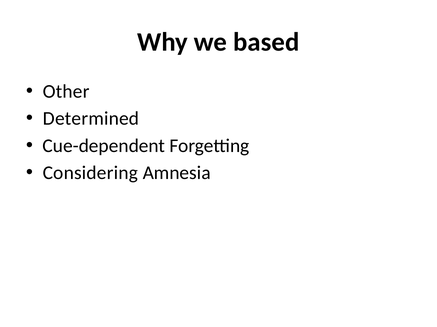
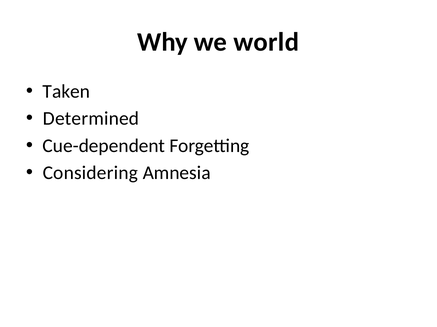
based: based -> world (266, 42)
Other: Other -> Taken (66, 92)
